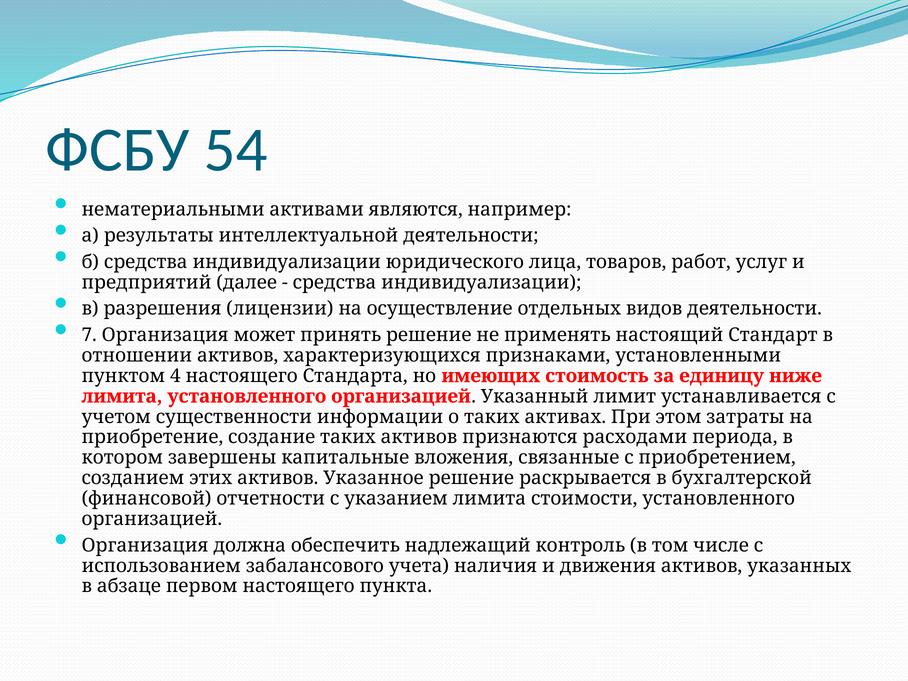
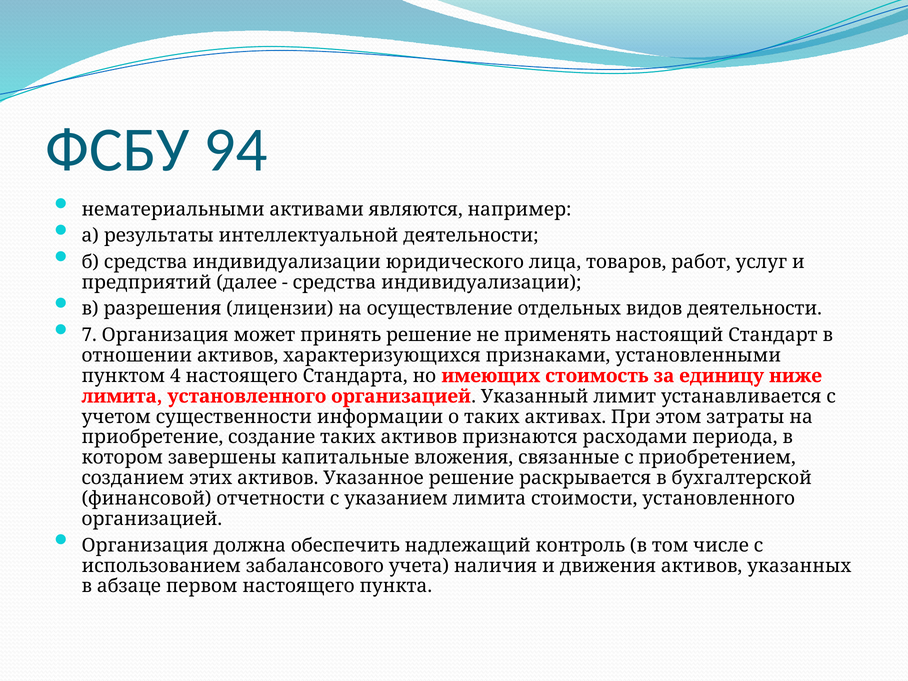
54: 54 -> 94 (236, 150)
